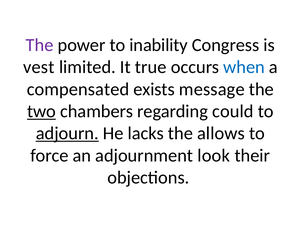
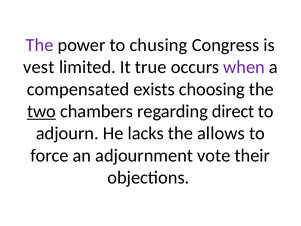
inability: inability -> chusing (158, 45)
when colour: blue -> purple (244, 67)
message: message -> choosing (212, 89)
could: could -> direct (233, 111)
adjourn underline: present -> none (67, 133)
look: look -> vote (214, 155)
